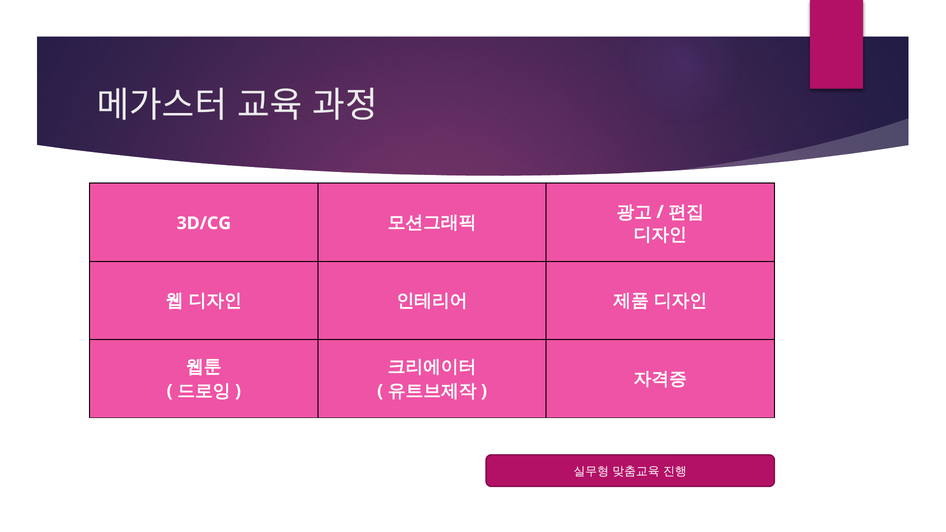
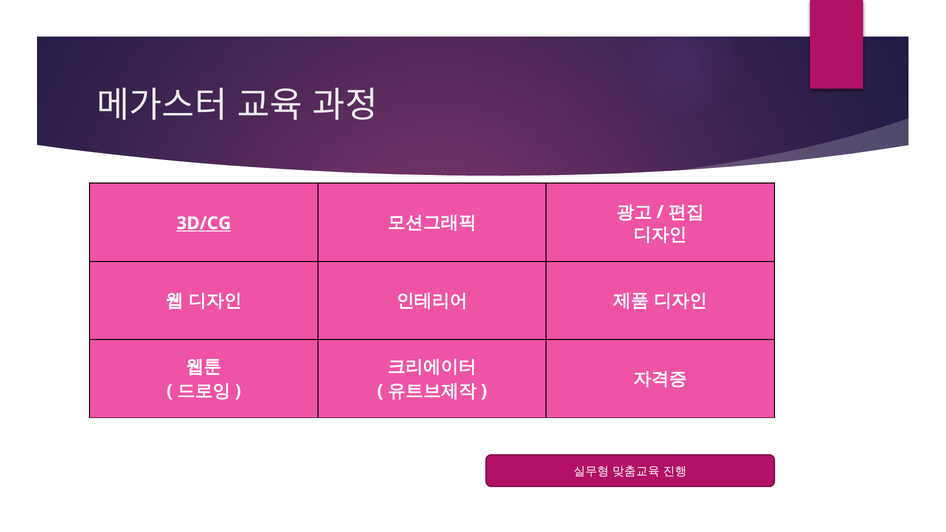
3D/CG underline: none -> present (204, 223)
